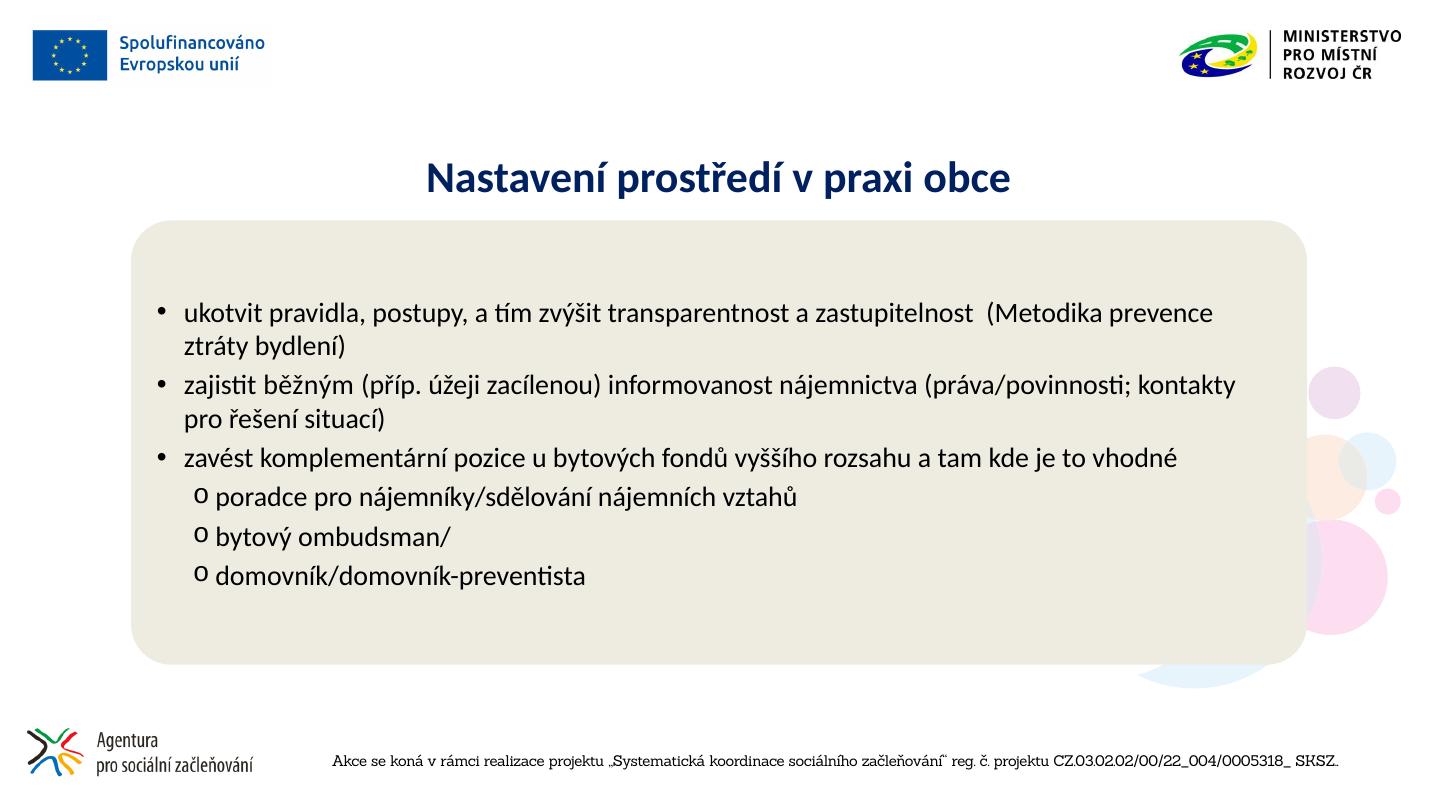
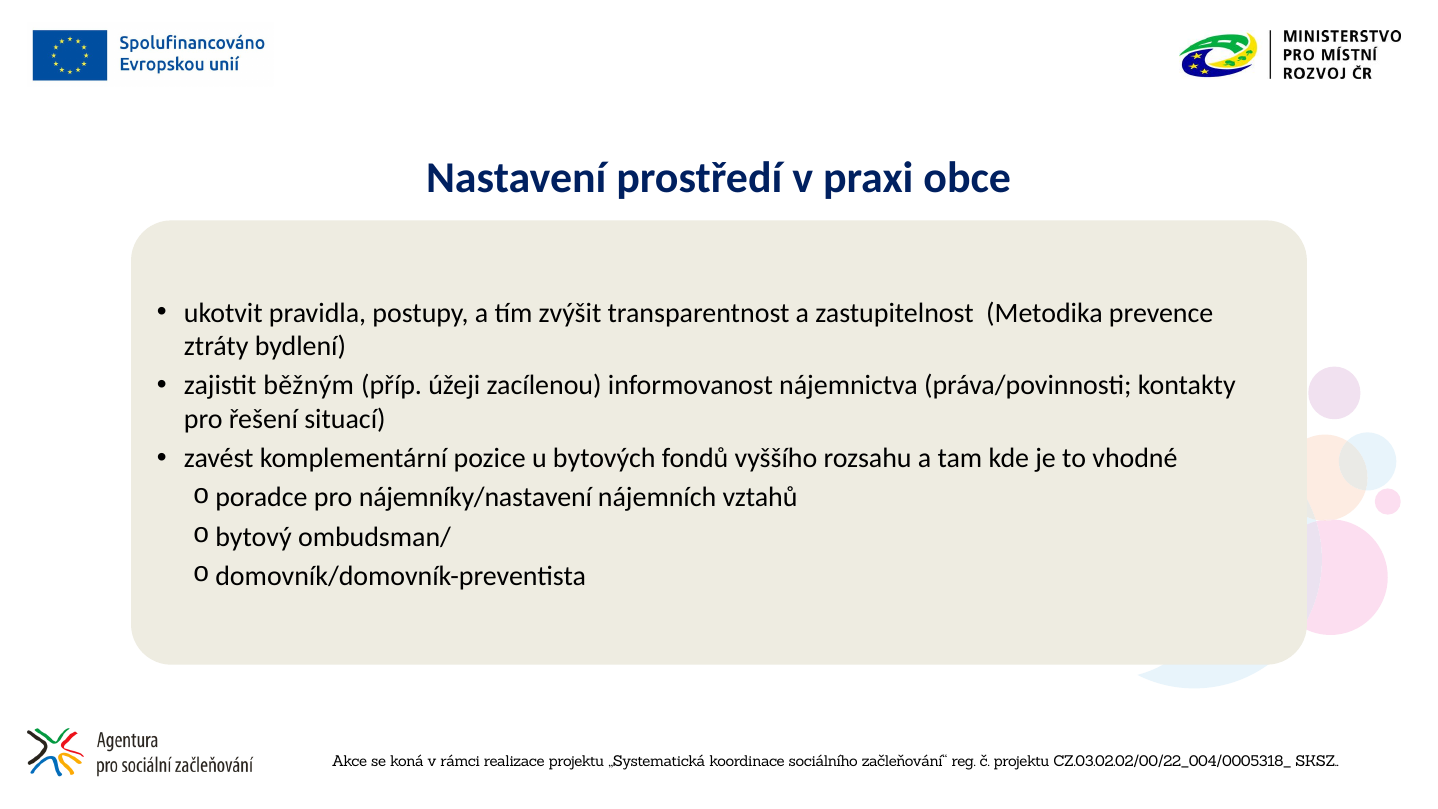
nájemníky/sdělování: nájemníky/sdělování -> nájemníky/nastavení (475, 498)
